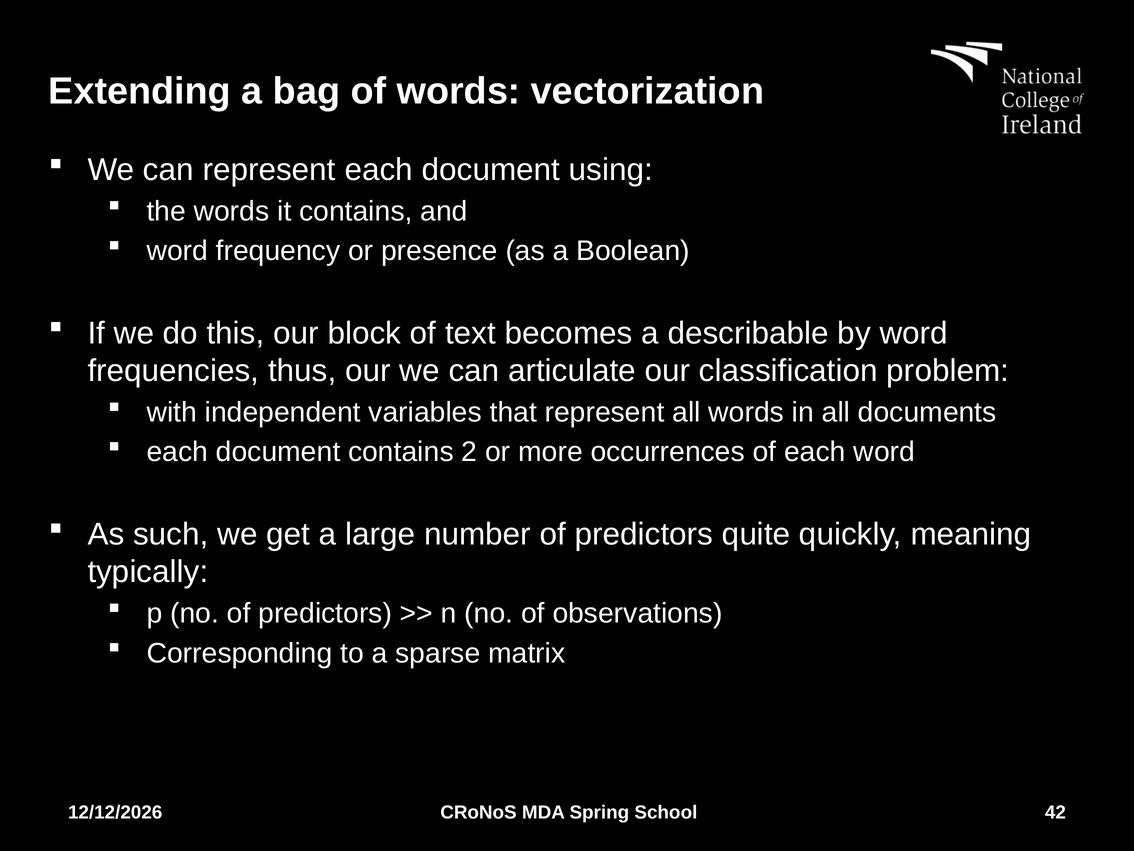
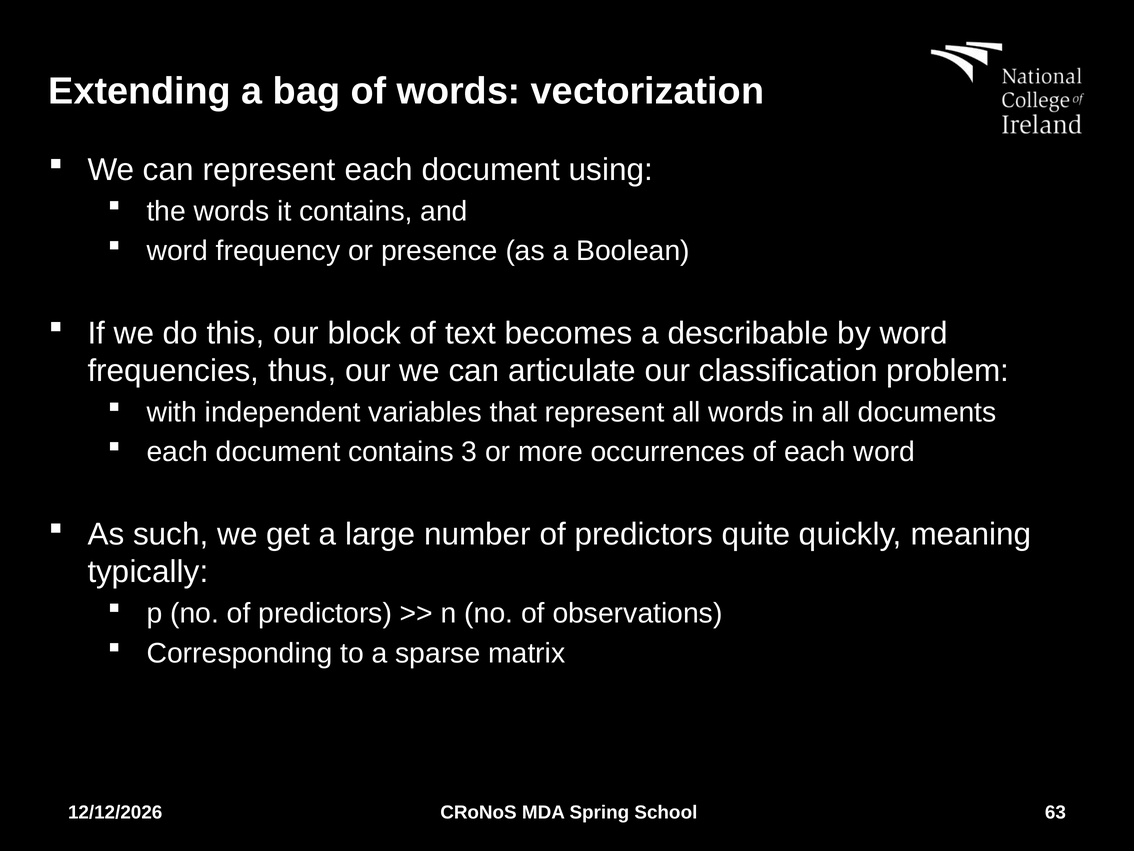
2: 2 -> 3 (469, 452)
42: 42 -> 63 (1055, 812)
